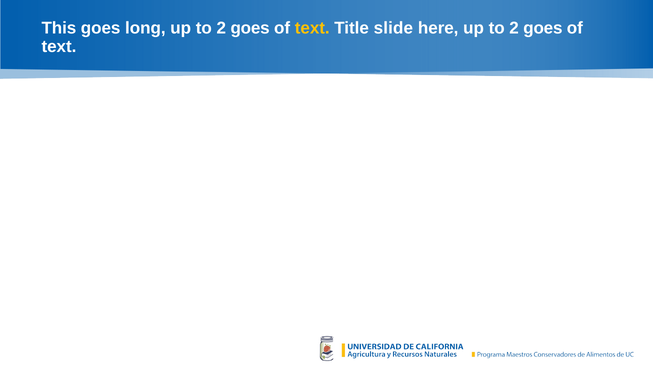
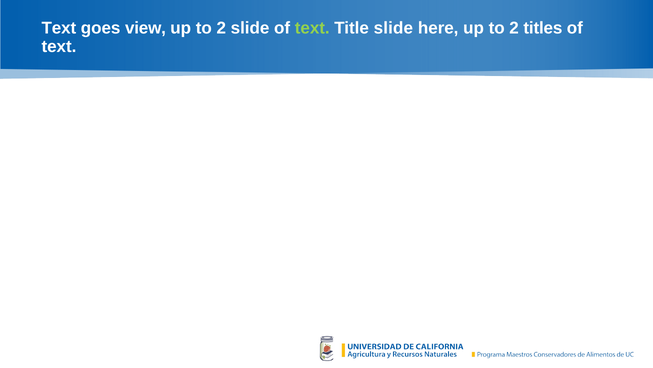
This: This -> Text (59, 28)
long: long -> view (145, 28)
goes: goes -> slide (250, 28)
text colour: yellow -> light green (312, 28)
goes: goes -> titles (543, 28)
